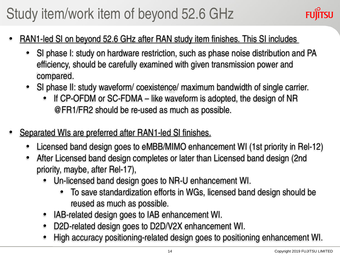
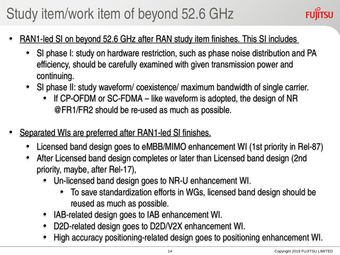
compared: compared -> continuing (56, 76)
Rel-12: Rel-12 -> Rel-87 (311, 147)
